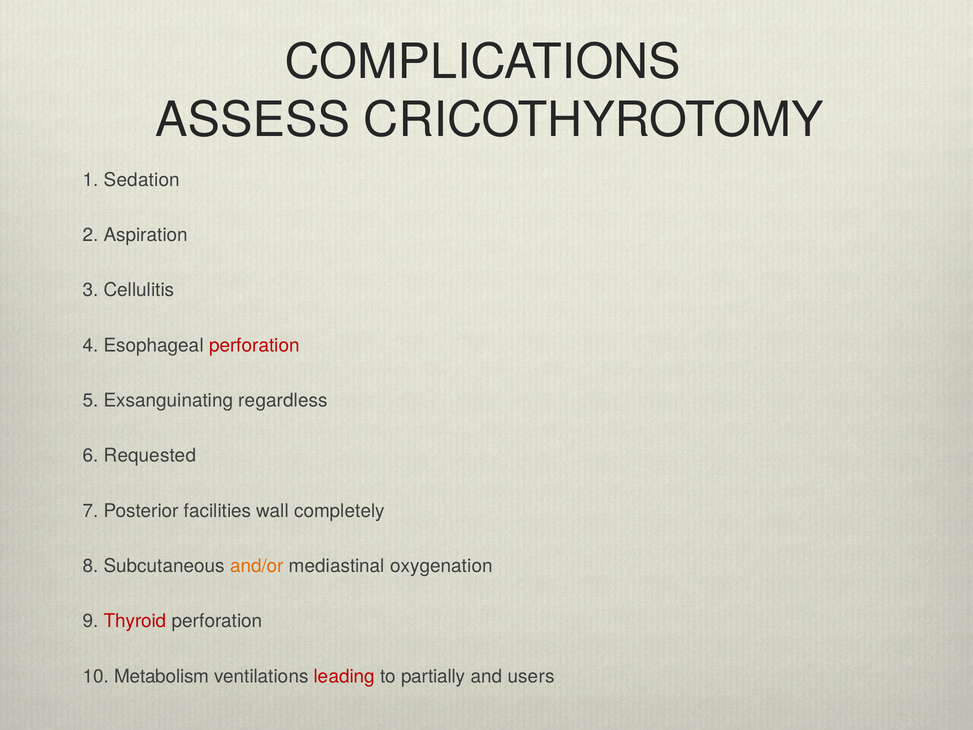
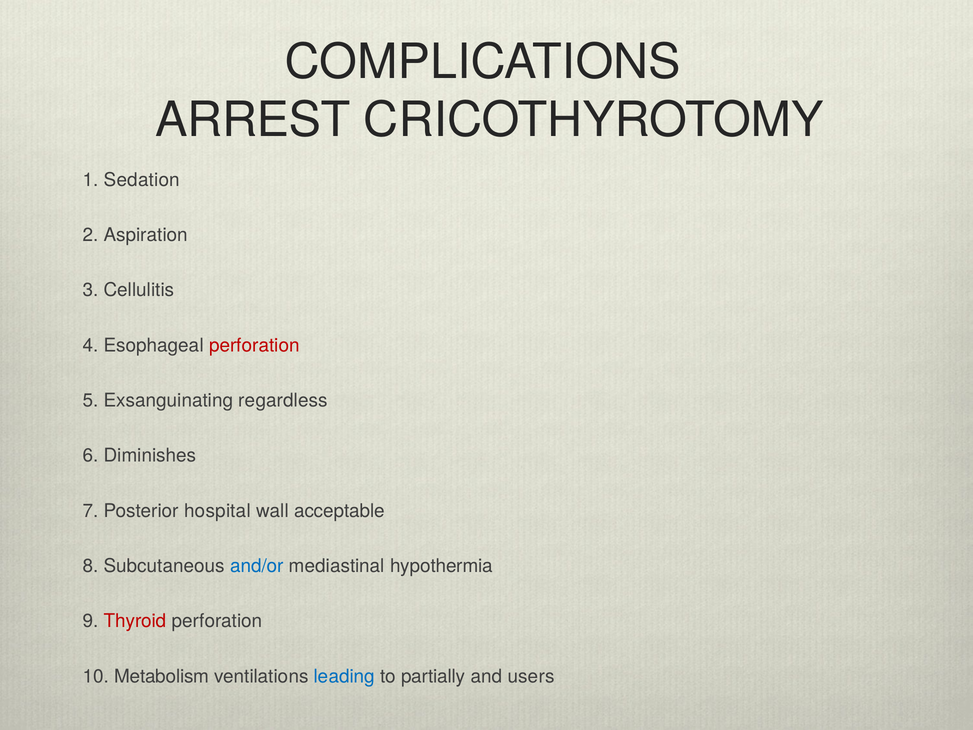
ASSESS: ASSESS -> ARREST (253, 120)
Requested: Requested -> Diminishes (150, 456)
facilities: facilities -> hospital (218, 511)
completely: completely -> acceptable (340, 511)
and/or colour: orange -> blue (257, 566)
oxygenation: oxygenation -> hypothermia (441, 566)
leading colour: red -> blue (344, 676)
